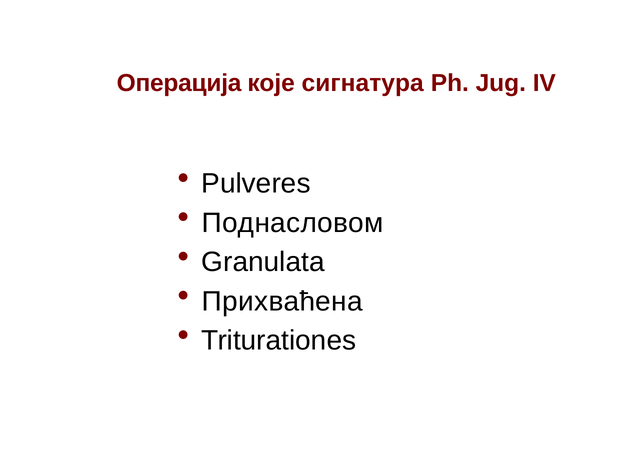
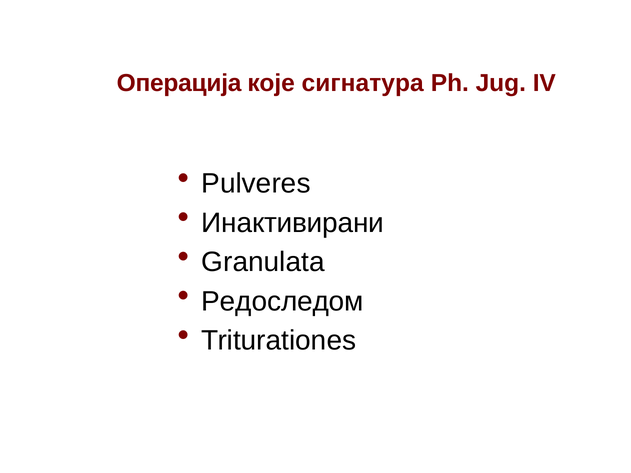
Поднасловом: Поднасловом -> Инактивирани (293, 223)
Прихваћена: Прихваћена -> Редоследом (283, 301)
